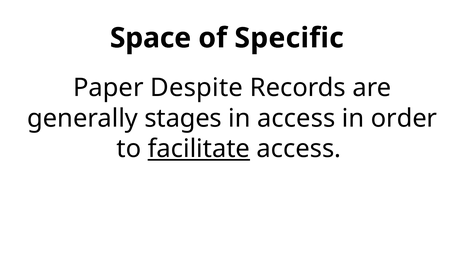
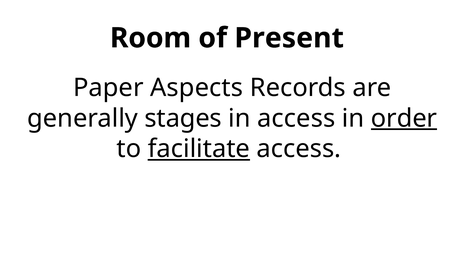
Space: Space -> Room (150, 38)
Specific: Specific -> Present (289, 38)
Despite: Despite -> Aspects (197, 88)
order underline: none -> present (404, 118)
